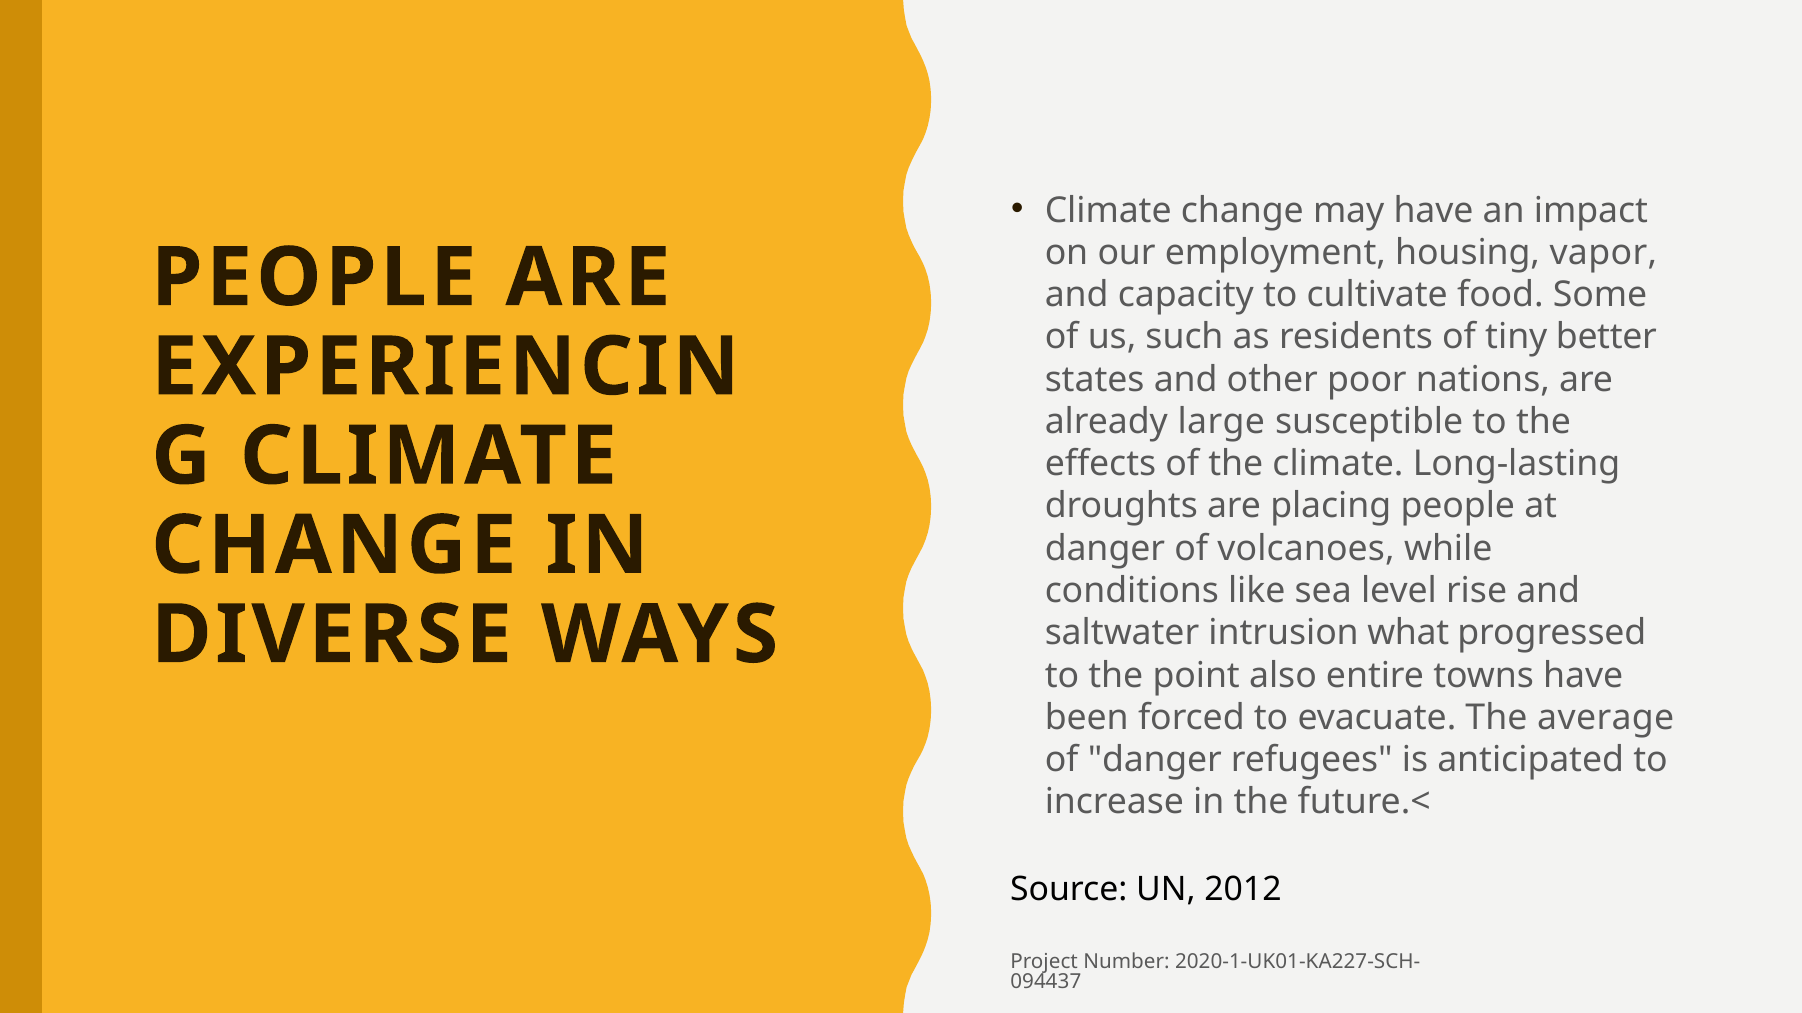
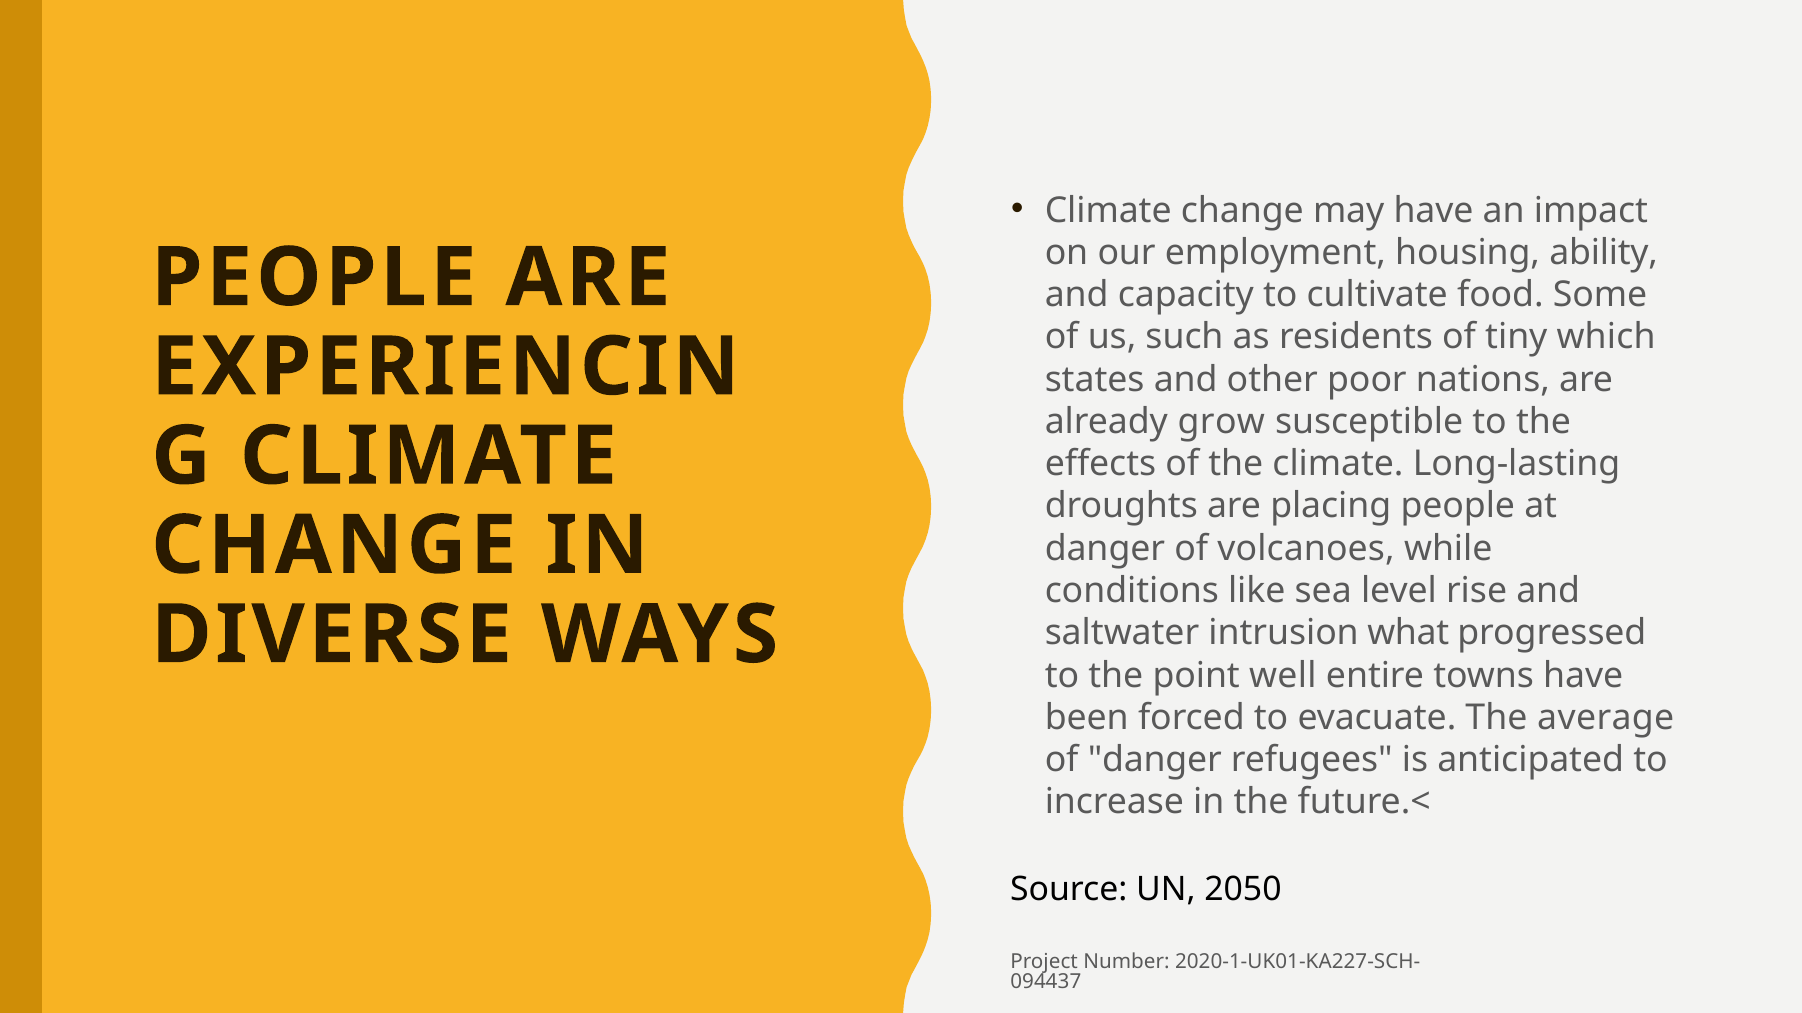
vapor: vapor -> ability (1604, 253)
better: better -> which (1606, 337)
large: large -> grow (1221, 422)
also: also -> well (1283, 676)
2012: 2012 -> 2050 (1243, 890)
